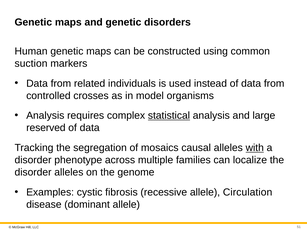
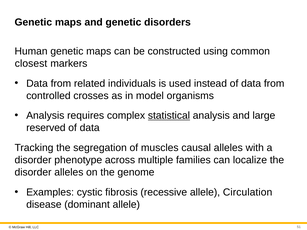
suction: suction -> closest (31, 64)
mosaics: mosaics -> muscles (160, 148)
with underline: present -> none (255, 148)
